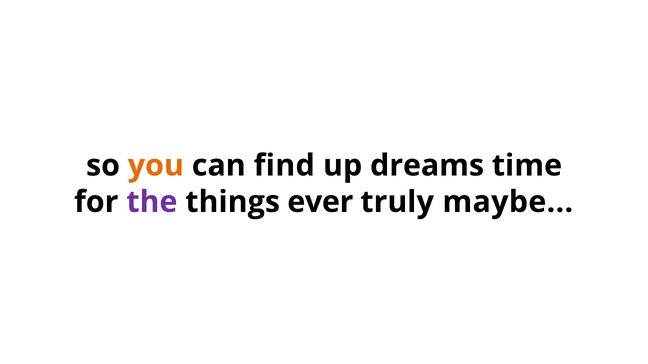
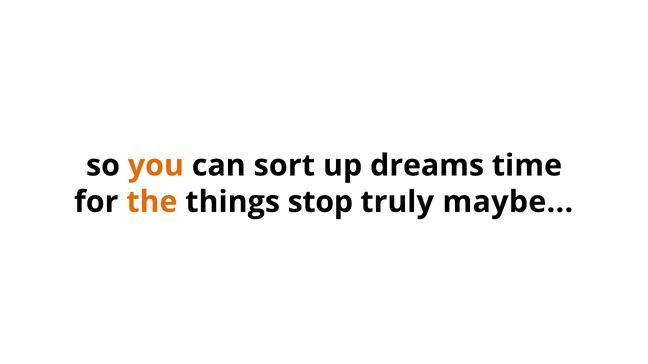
find: find -> sort (284, 166)
the colour: purple -> orange (152, 202)
ever: ever -> stop (320, 202)
